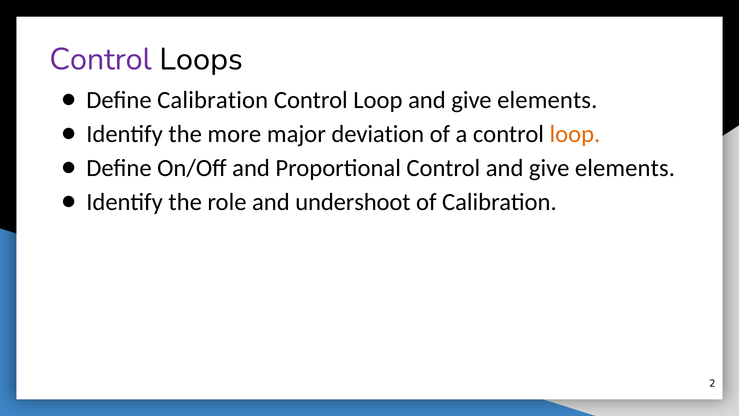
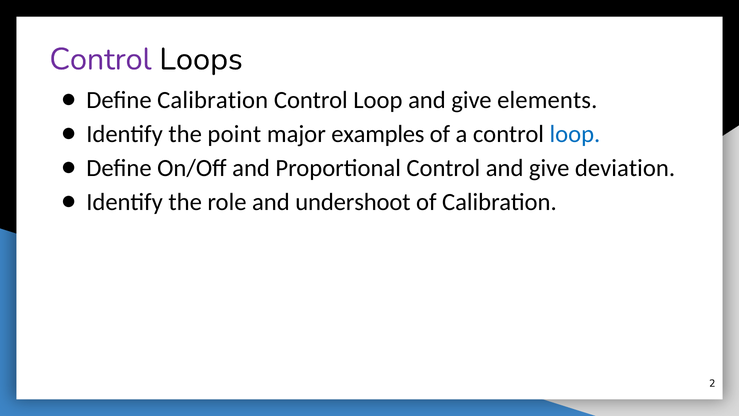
more: more -> point (234, 134)
deviation: deviation -> examples (378, 134)
loop colour: orange -> blue (575, 134)
Control and give elements: elements -> deviation (625, 168)
